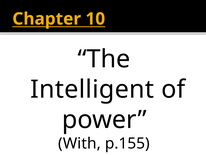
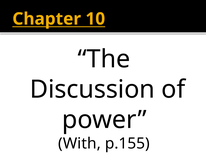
Intelligent: Intelligent -> Discussion (92, 89)
